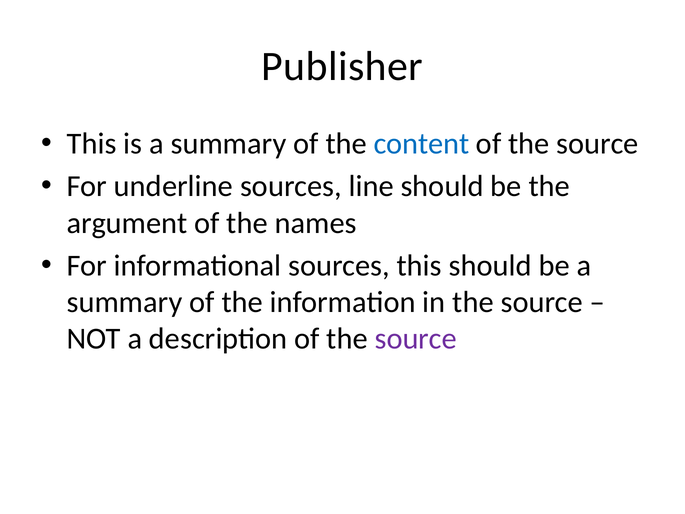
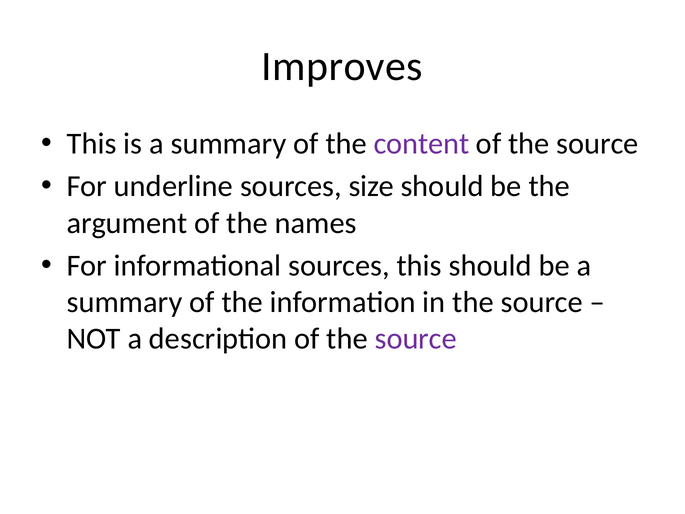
Publisher: Publisher -> Improves (342, 66)
content colour: blue -> purple (421, 144)
line: line -> size (371, 186)
